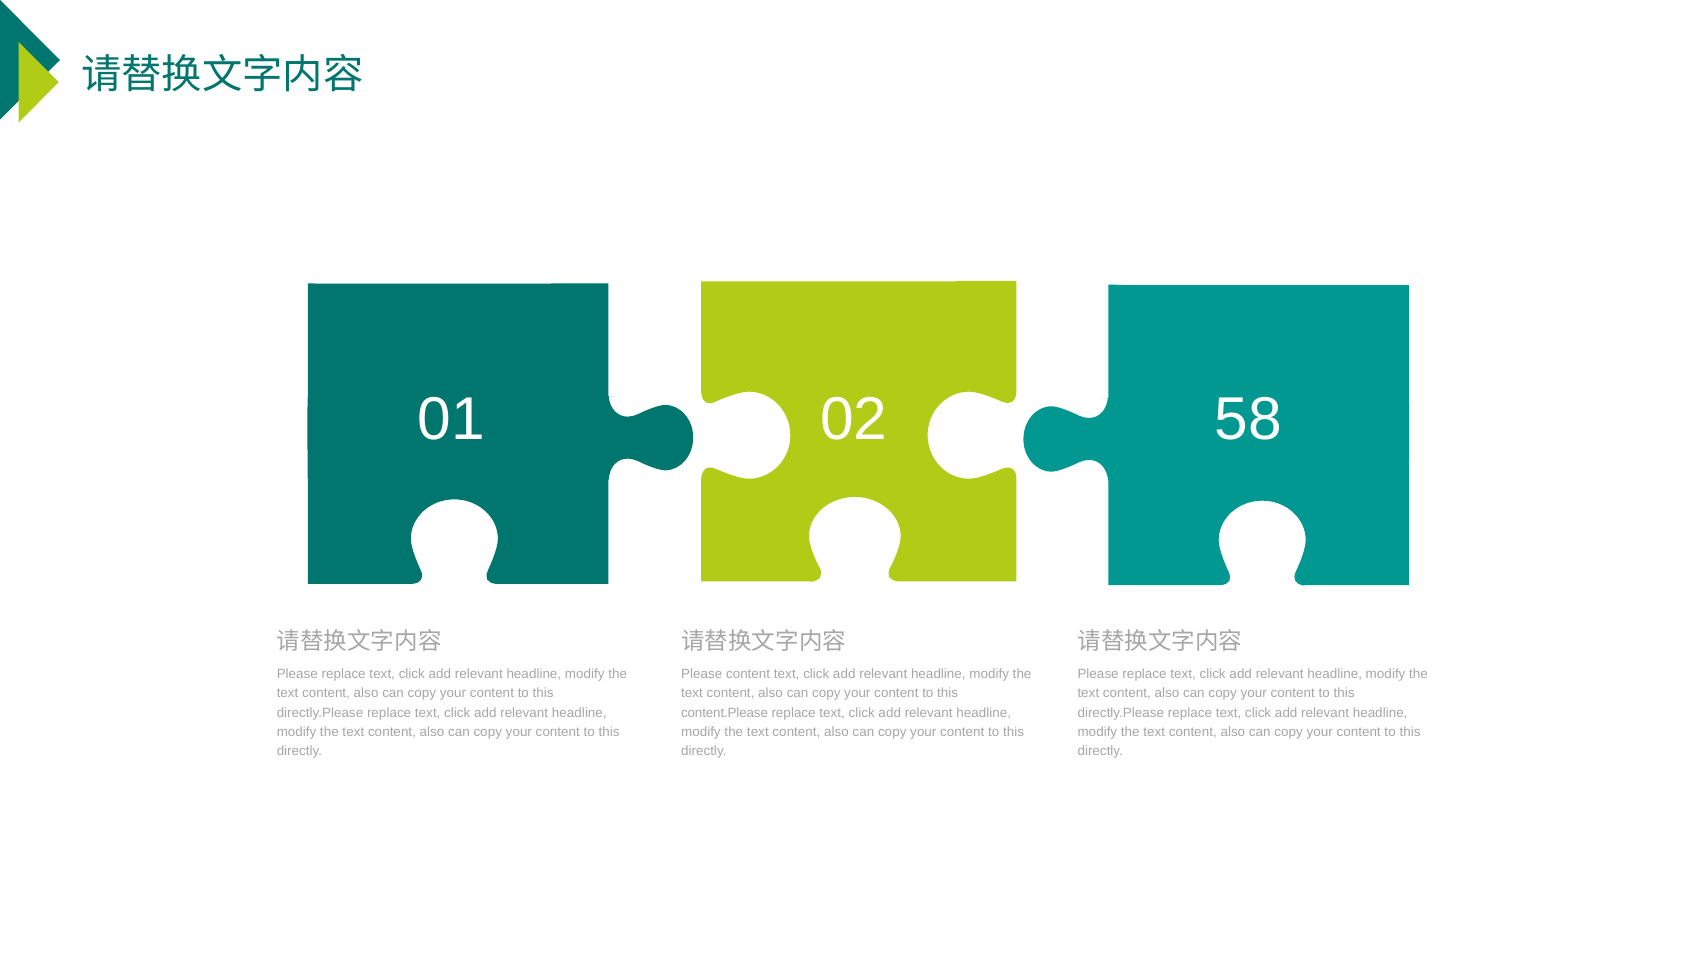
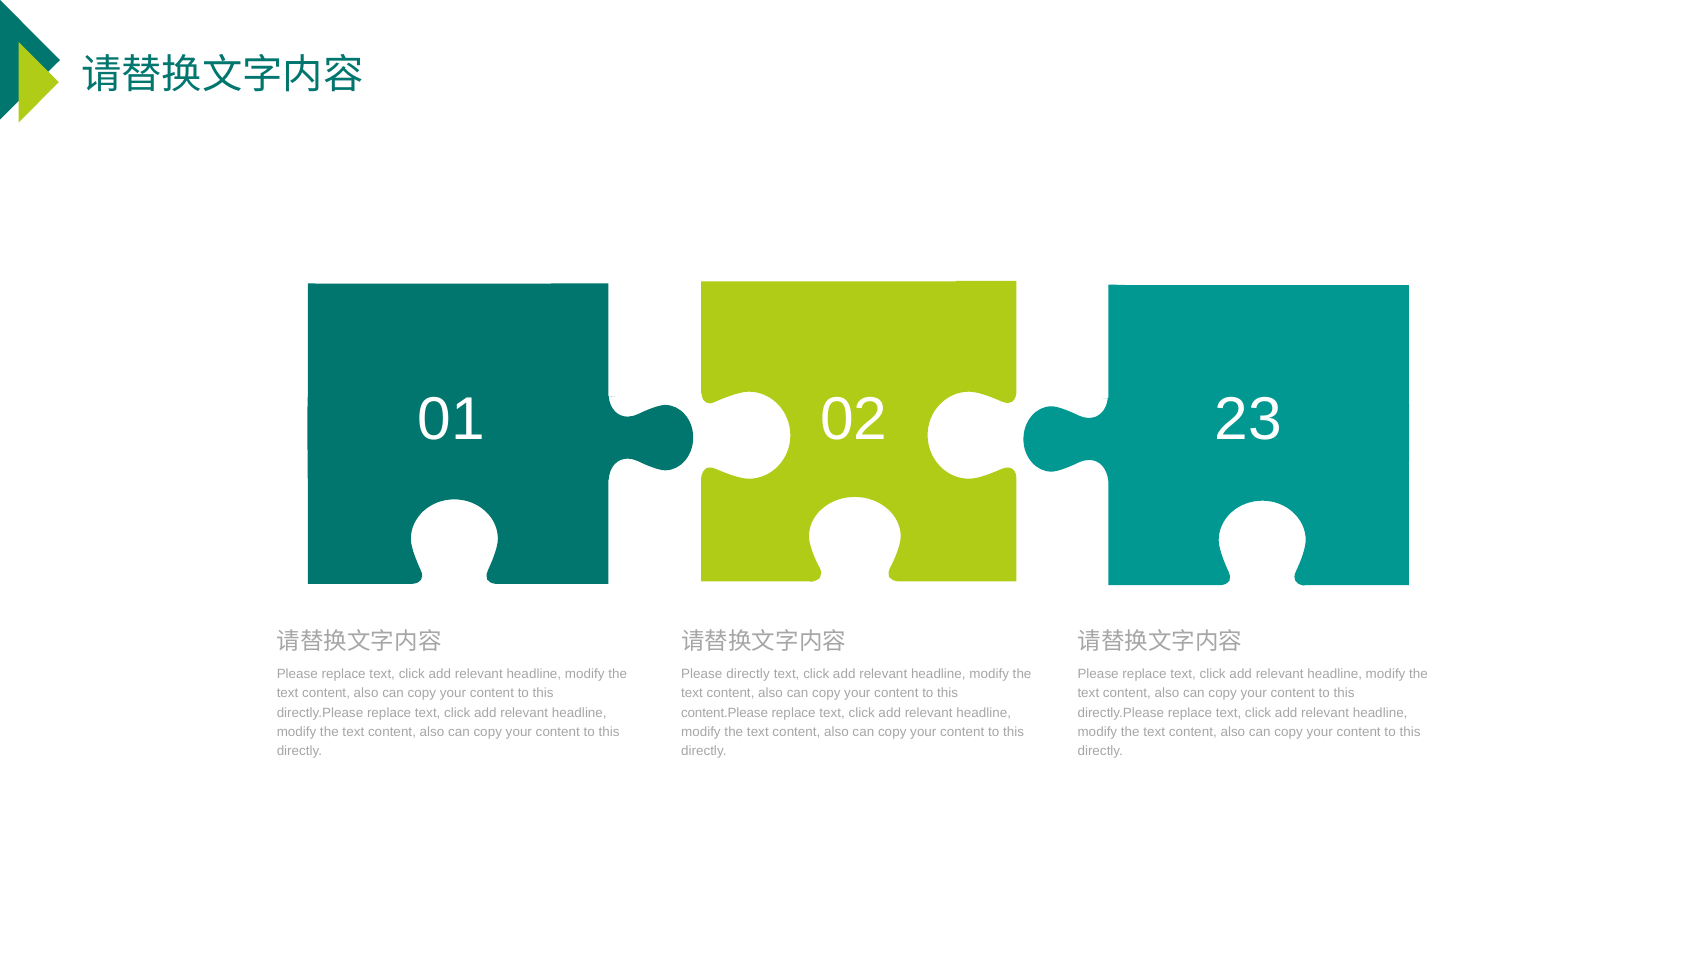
58: 58 -> 23 (1248, 420)
Please content: content -> directly (748, 674)
